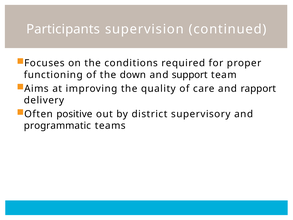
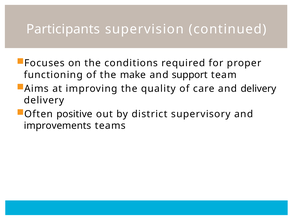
down: down -> make (133, 75)
and rapport: rapport -> delivery (258, 88)
programmatic: programmatic -> improvements (58, 126)
